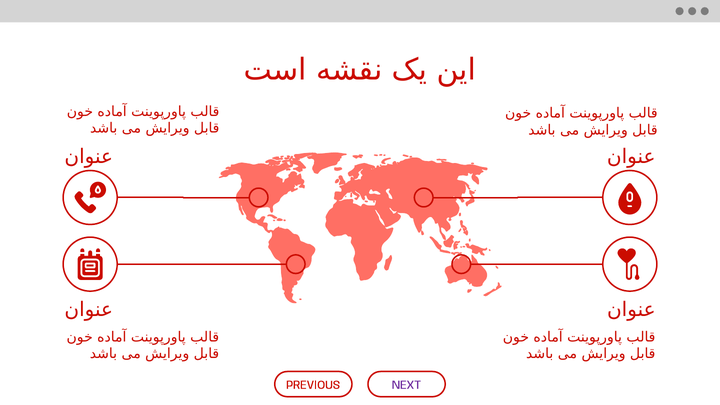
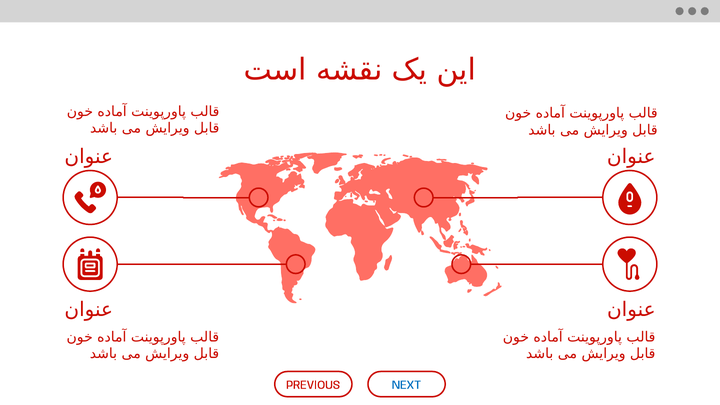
NEXT colour: purple -> blue (407, 385)
